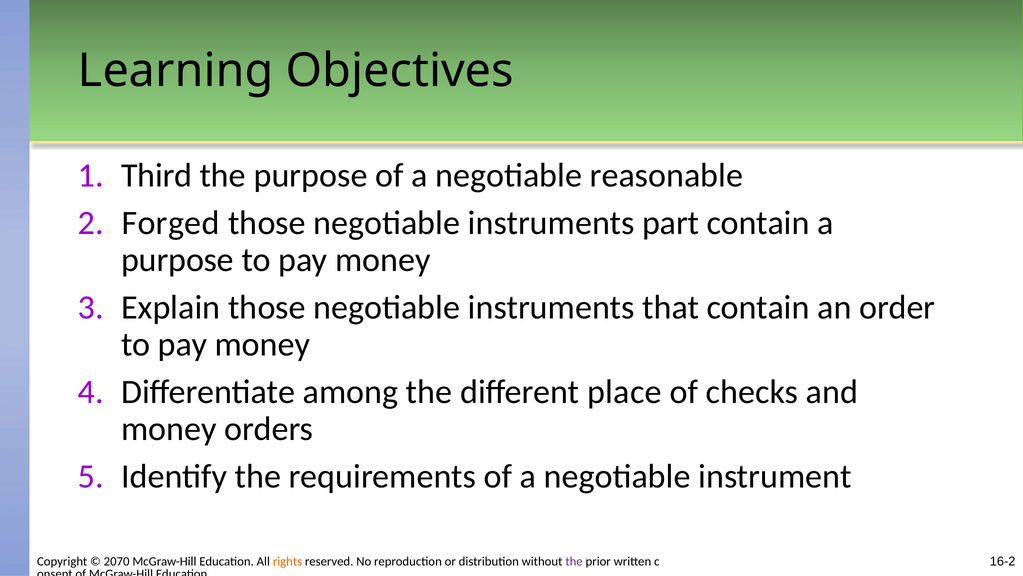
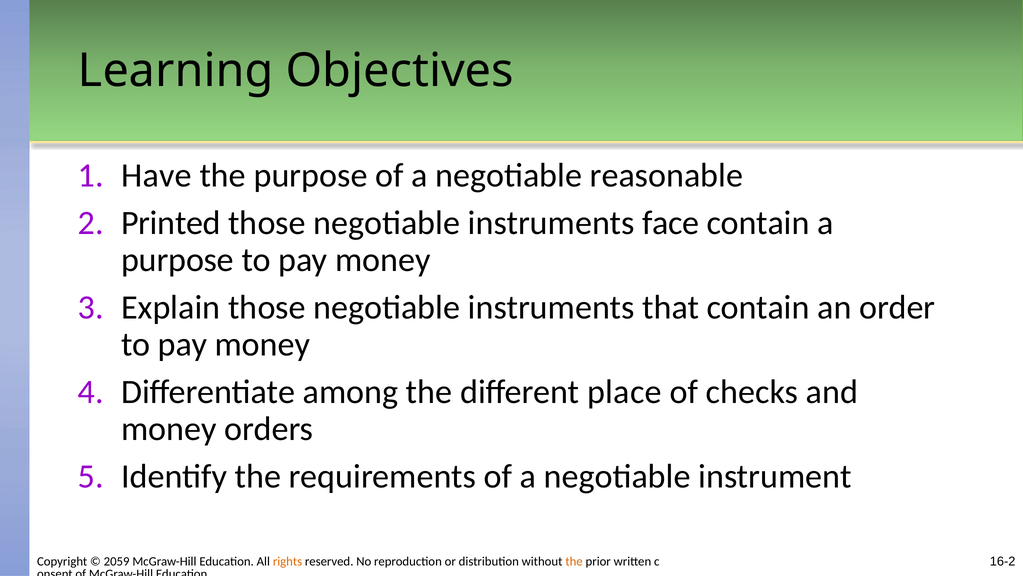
Third: Third -> Have (156, 175)
Forged: Forged -> Printed (171, 223)
part: part -> face (671, 223)
2070: 2070 -> 2059 (117, 561)
the colour: purple -> orange (574, 561)
